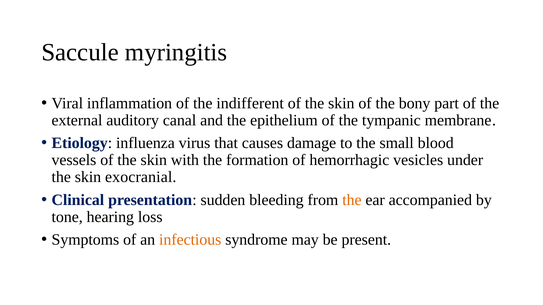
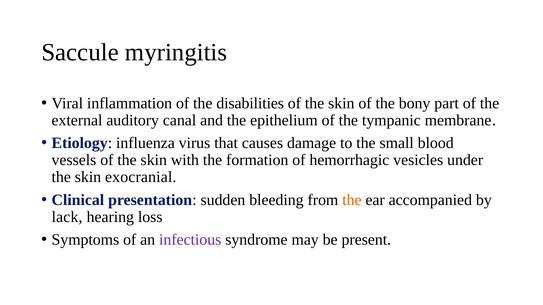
indifferent: indifferent -> disabilities (250, 103)
tone: tone -> lack (67, 217)
infectious colour: orange -> purple (190, 240)
